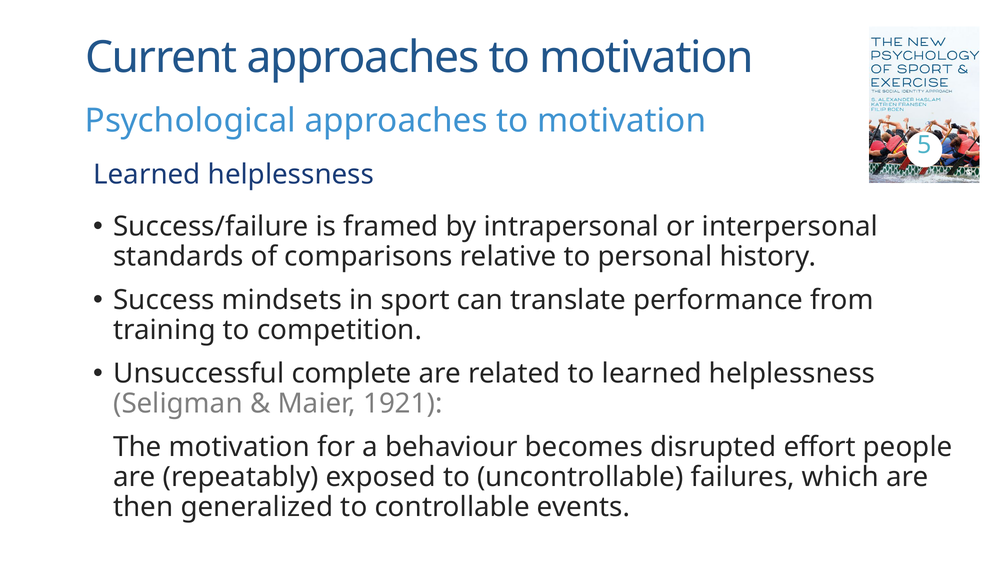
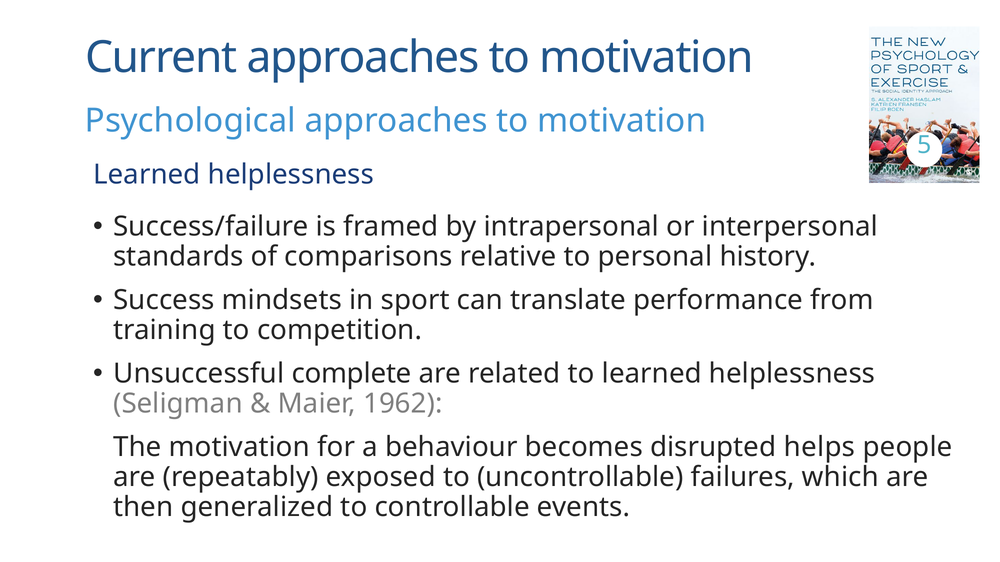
1921: 1921 -> 1962 (403, 404)
effort: effort -> helps (819, 448)
